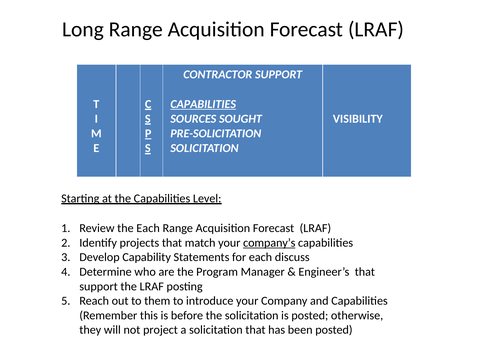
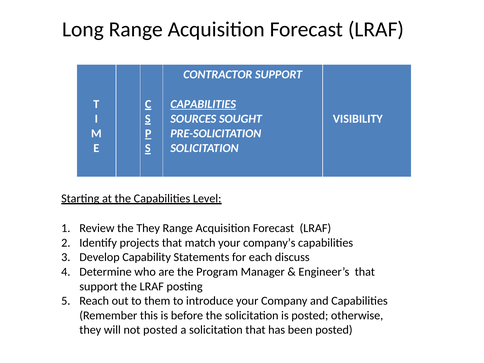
the Each: Each -> They (148, 228)
company’s underline: present -> none (269, 243)
not project: project -> posted (160, 330)
